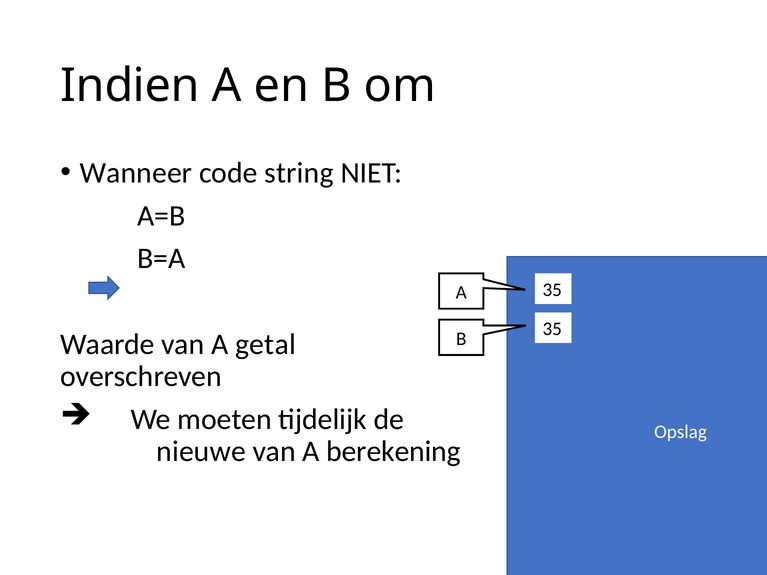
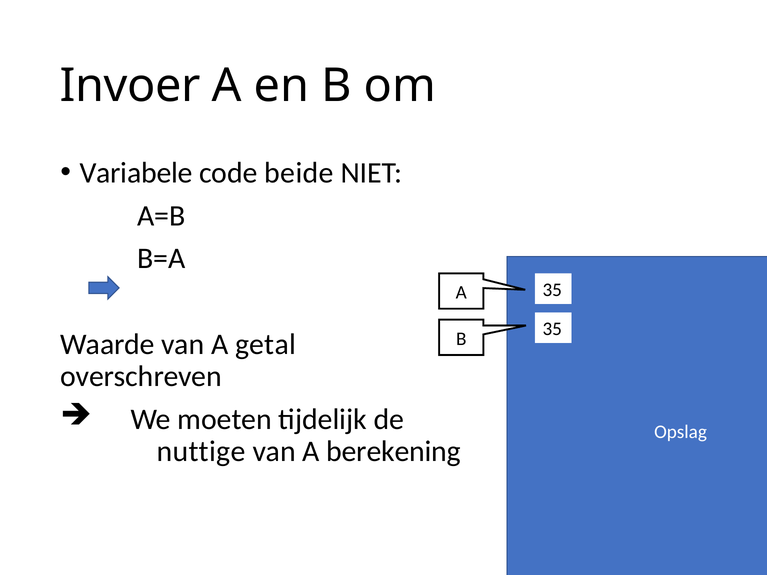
Indien: Indien -> Invoer (130, 86)
Wanneer: Wanneer -> Variabele (136, 173)
string: string -> beide (299, 173)
nieuwe: nieuwe -> nuttige (201, 452)
